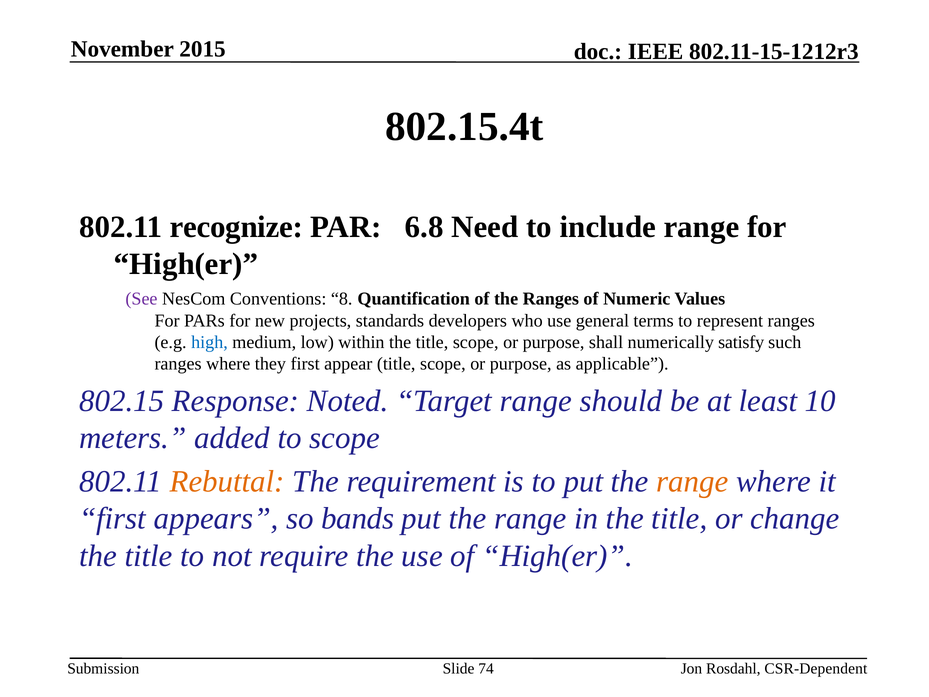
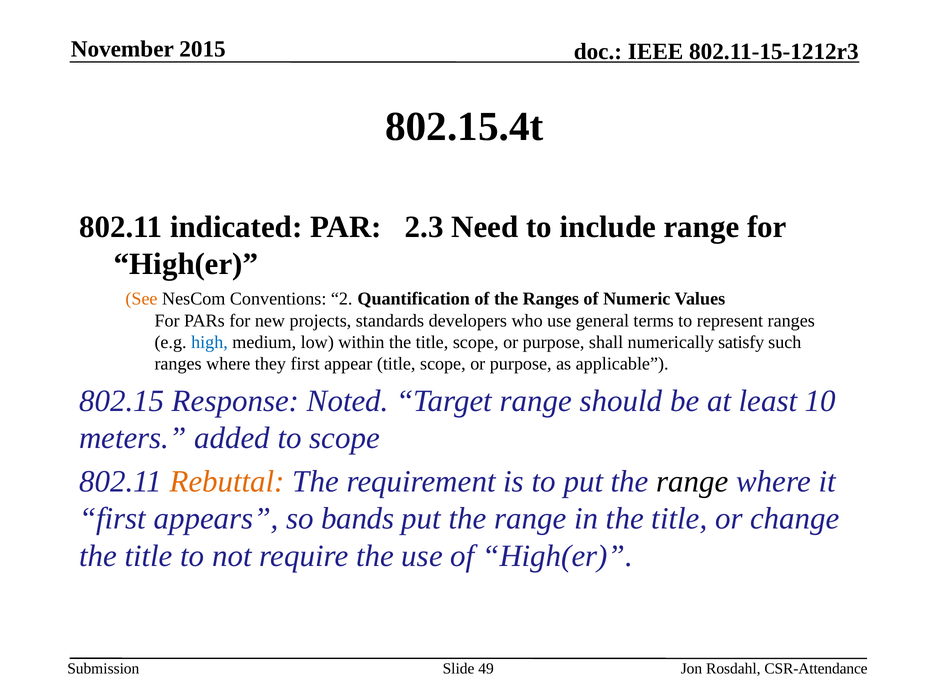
recognize: recognize -> indicated (236, 227)
6.8: 6.8 -> 2.3 (424, 227)
See colour: purple -> orange (141, 299)
8: 8 -> 2 (342, 299)
range colour: orange -> black (692, 481)
74: 74 -> 49 (486, 668)
CSR-Dependent: CSR-Dependent -> CSR-Attendance (816, 668)
